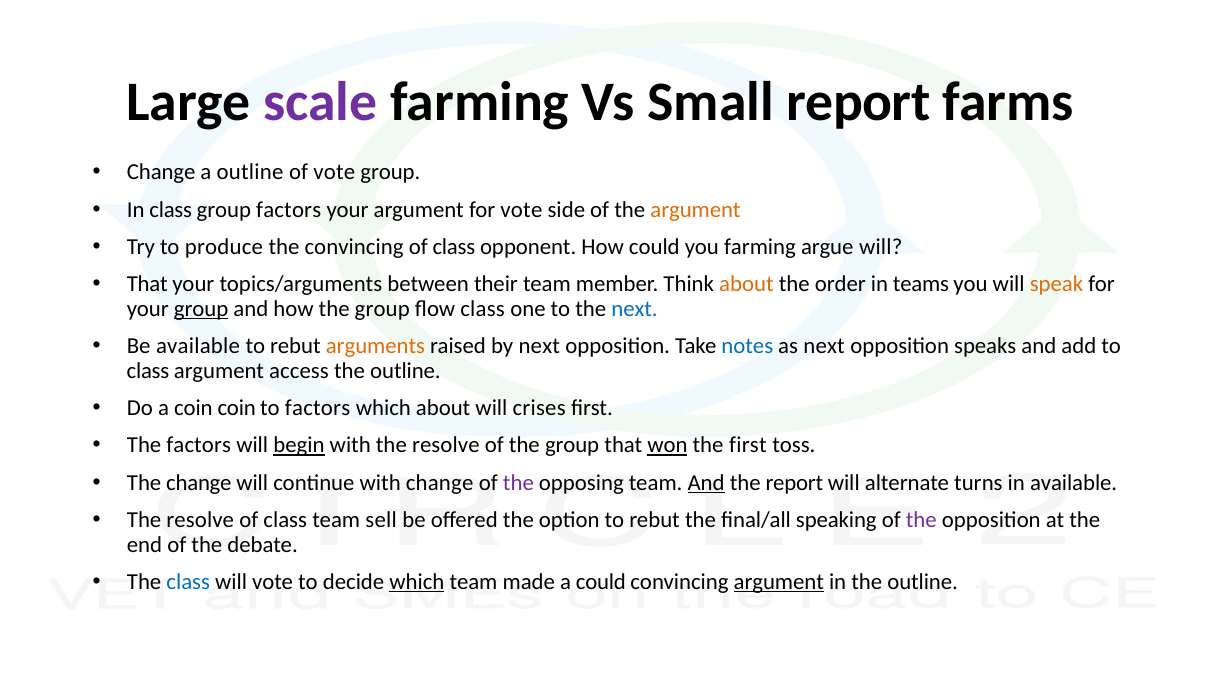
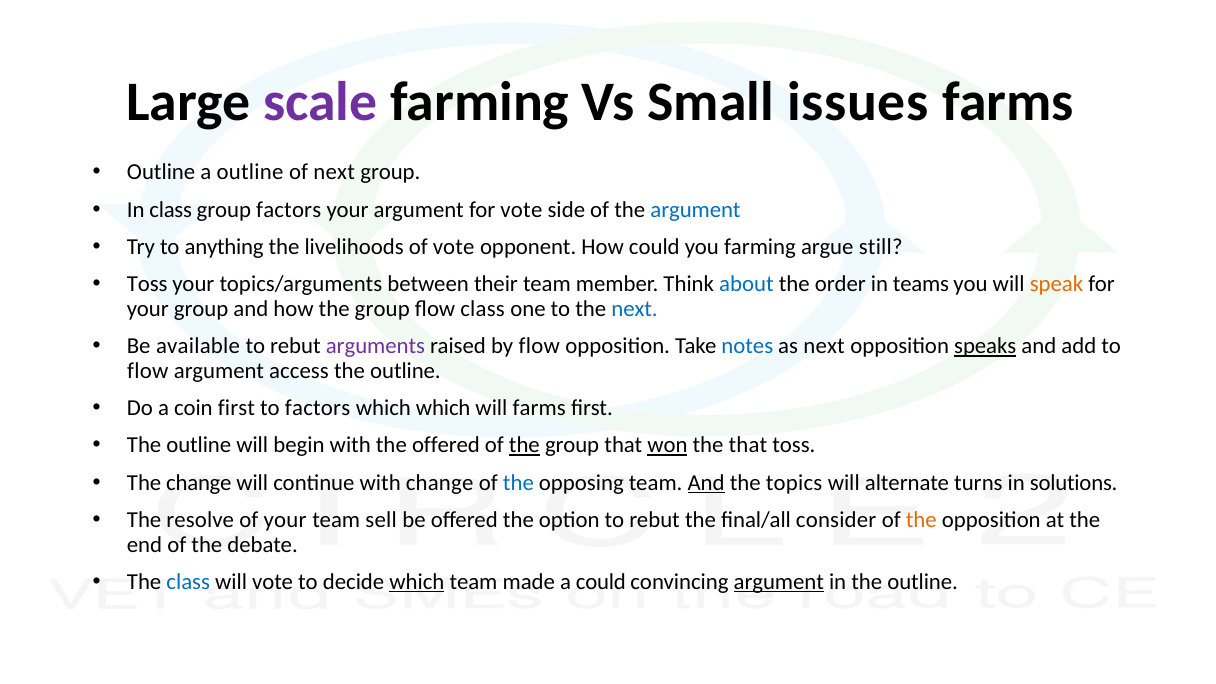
Small report: report -> issues (858, 102)
Change: Change -> Outline (161, 172)
of vote: vote -> next (334, 172)
argument colour: orange -> blue (695, 210)
produce: produce -> anything (224, 247)
the convincing: convincing -> livelihoods (354, 247)
class: class -> vote (454, 247)
argue will: will -> still (881, 247)
That: That -> Toss (147, 284)
about colour: orange -> blue (746, 284)
group underline: present -> none (201, 309)
arguments colour: orange -> purple (375, 346)
by next: next -> flow (539, 346)
speaks underline: none -> present (985, 346)
class: class -> flow (148, 371)
coin coin: coin -> first (236, 408)
which about: about -> which (443, 408)
will crises: crises -> farms (539, 408)
factors: factors -> outline (199, 445)
begin underline: present -> none (299, 445)
with the resolve: resolve -> offered (446, 445)
the underline: none -> present (524, 445)
the first: first -> that (748, 445)
the colour: purple -> blue (518, 483)
the report: report -> topics (794, 483)
in available: available -> solutions (1074, 483)
class: class -> your (285, 520)
speaking: speaking -> consider (836, 520)
the colour: purple -> orange (921, 520)
